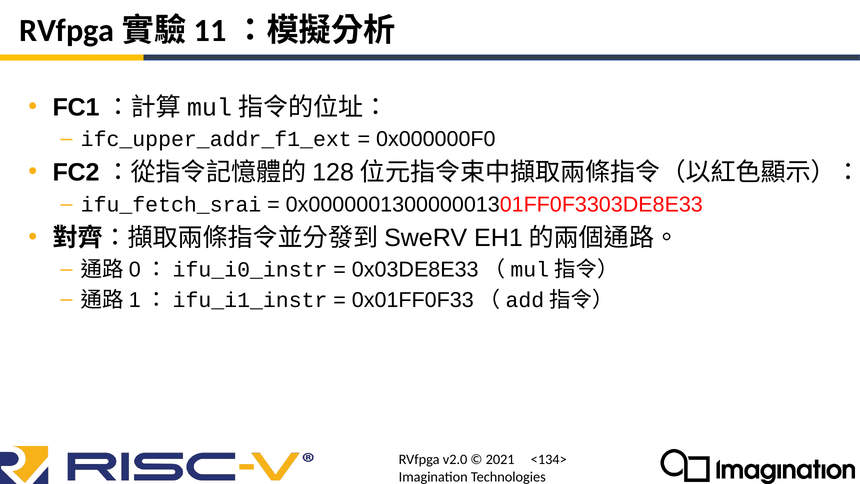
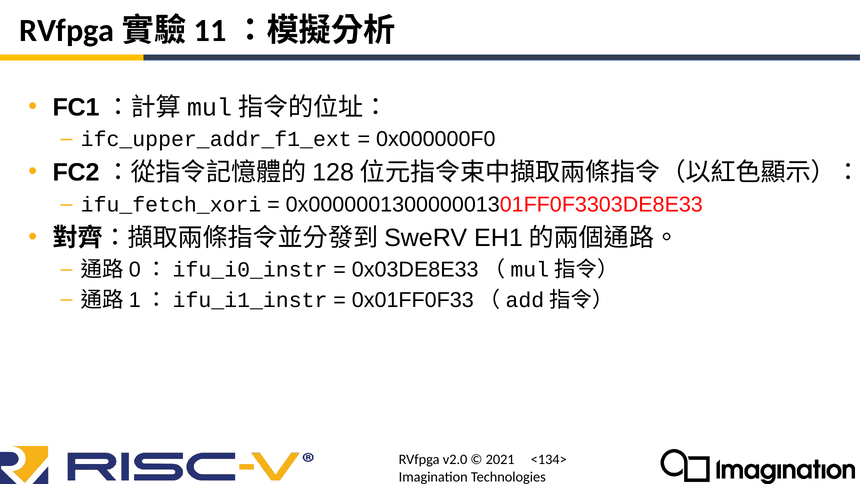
ifu_fetch_srai: ifu_fetch_srai -> ifu_fetch_xori (171, 205)
